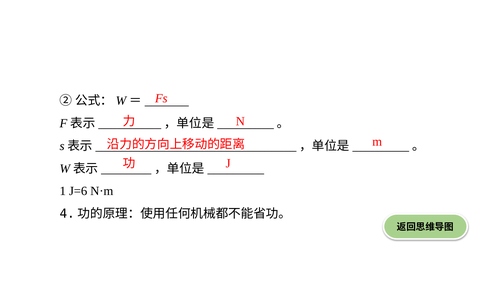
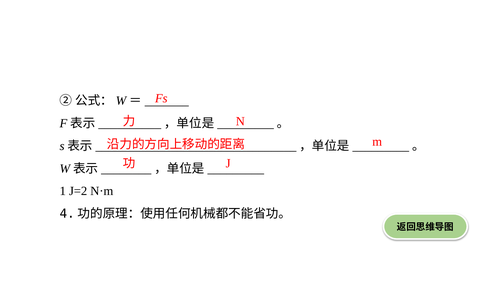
J=6: J=6 -> J=2 (78, 191)
